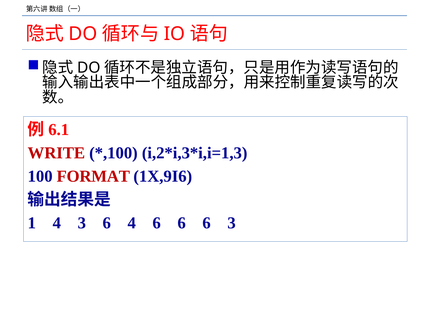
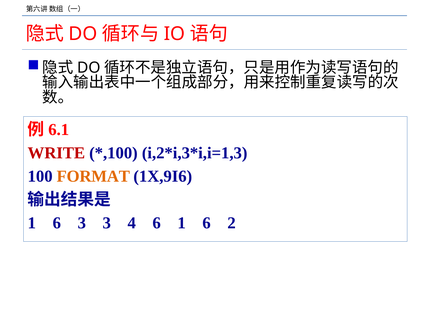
FORMAT colour: red -> orange (93, 176)
4: 4 -> 6 (57, 223)
3 6: 6 -> 3 (107, 223)
4 6 6: 6 -> 1 (182, 223)
6 3: 3 -> 2 (232, 223)
